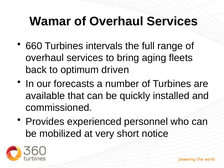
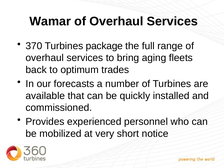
660: 660 -> 370 (34, 46)
intervals: intervals -> package (104, 46)
driven: driven -> trades (115, 70)
